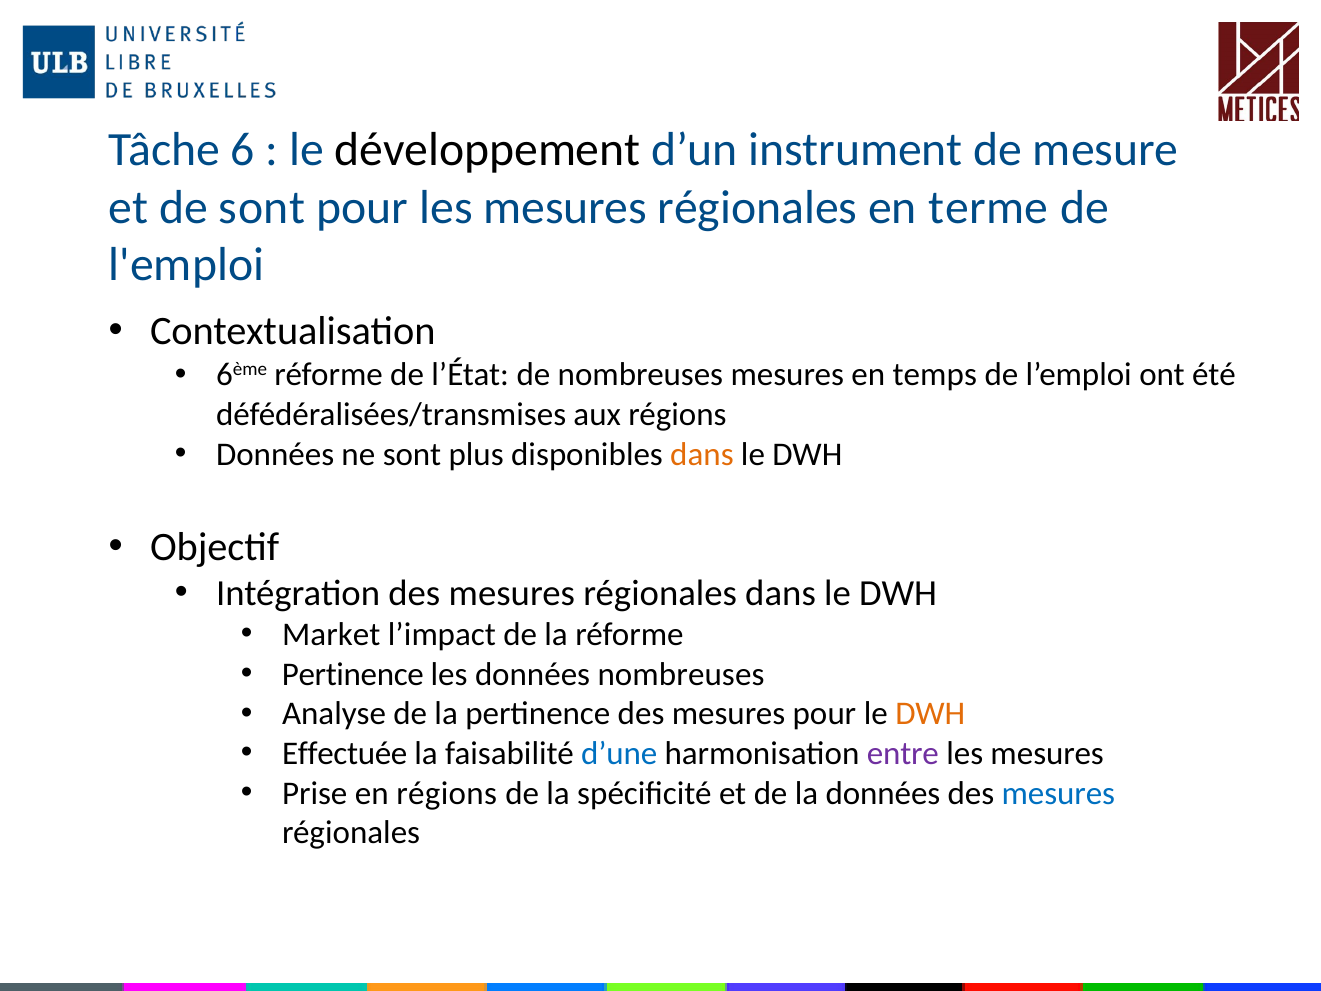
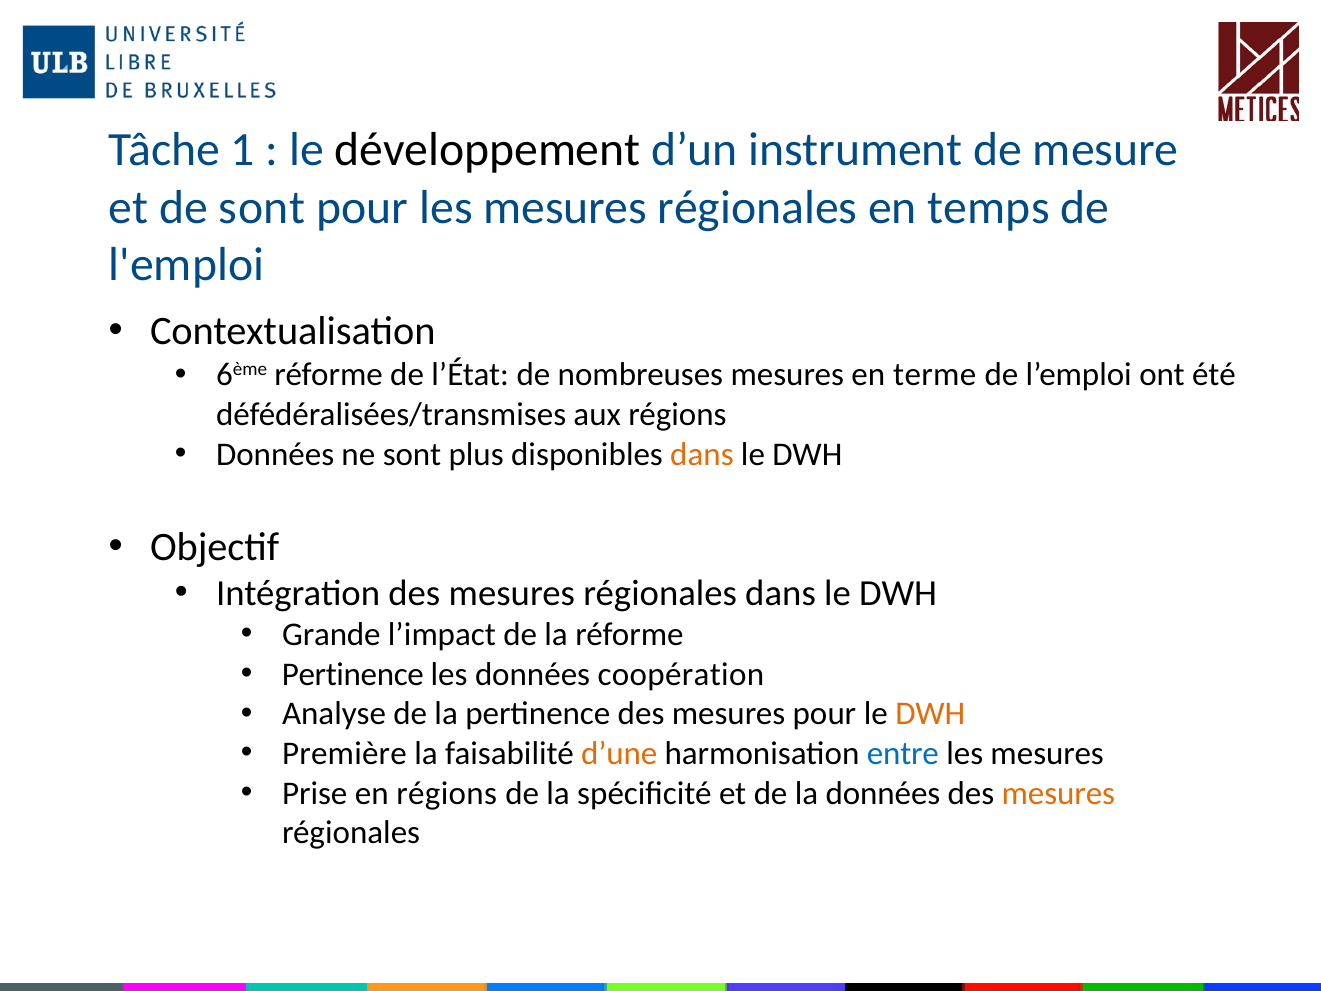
6: 6 -> 1 (243, 150)
terme: terme -> temps (989, 207)
temps: temps -> terme (935, 375)
Market: Market -> Grande (331, 635)
données nombreuses: nombreuses -> coopération (681, 674)
Effectuée: Effectuée -> Première (344, 753)
d’une colour: blue -> orange (619, 753)
entre colour: purple -> blue (903, 753)
mesures colour: blue -> orange (1058, 793)
